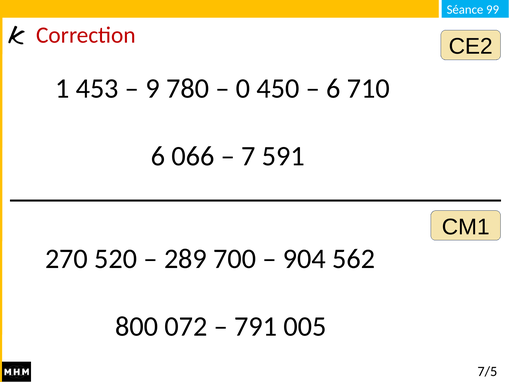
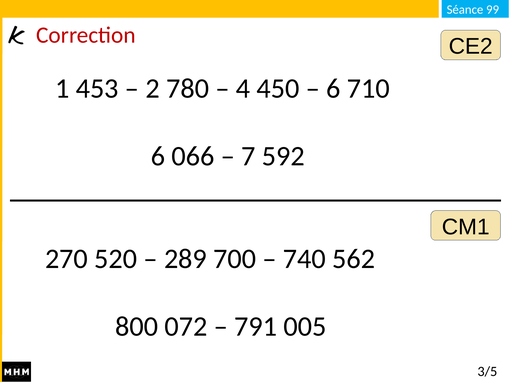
9: 9 -> 2 (153, 88)
0: 0 -> 4 (243, 88)
591: 591 -> 592 (283, 156)
904: 904 -> 740 (304, 259)
7/5: 7/5 -> 3/5 (487, 371)
